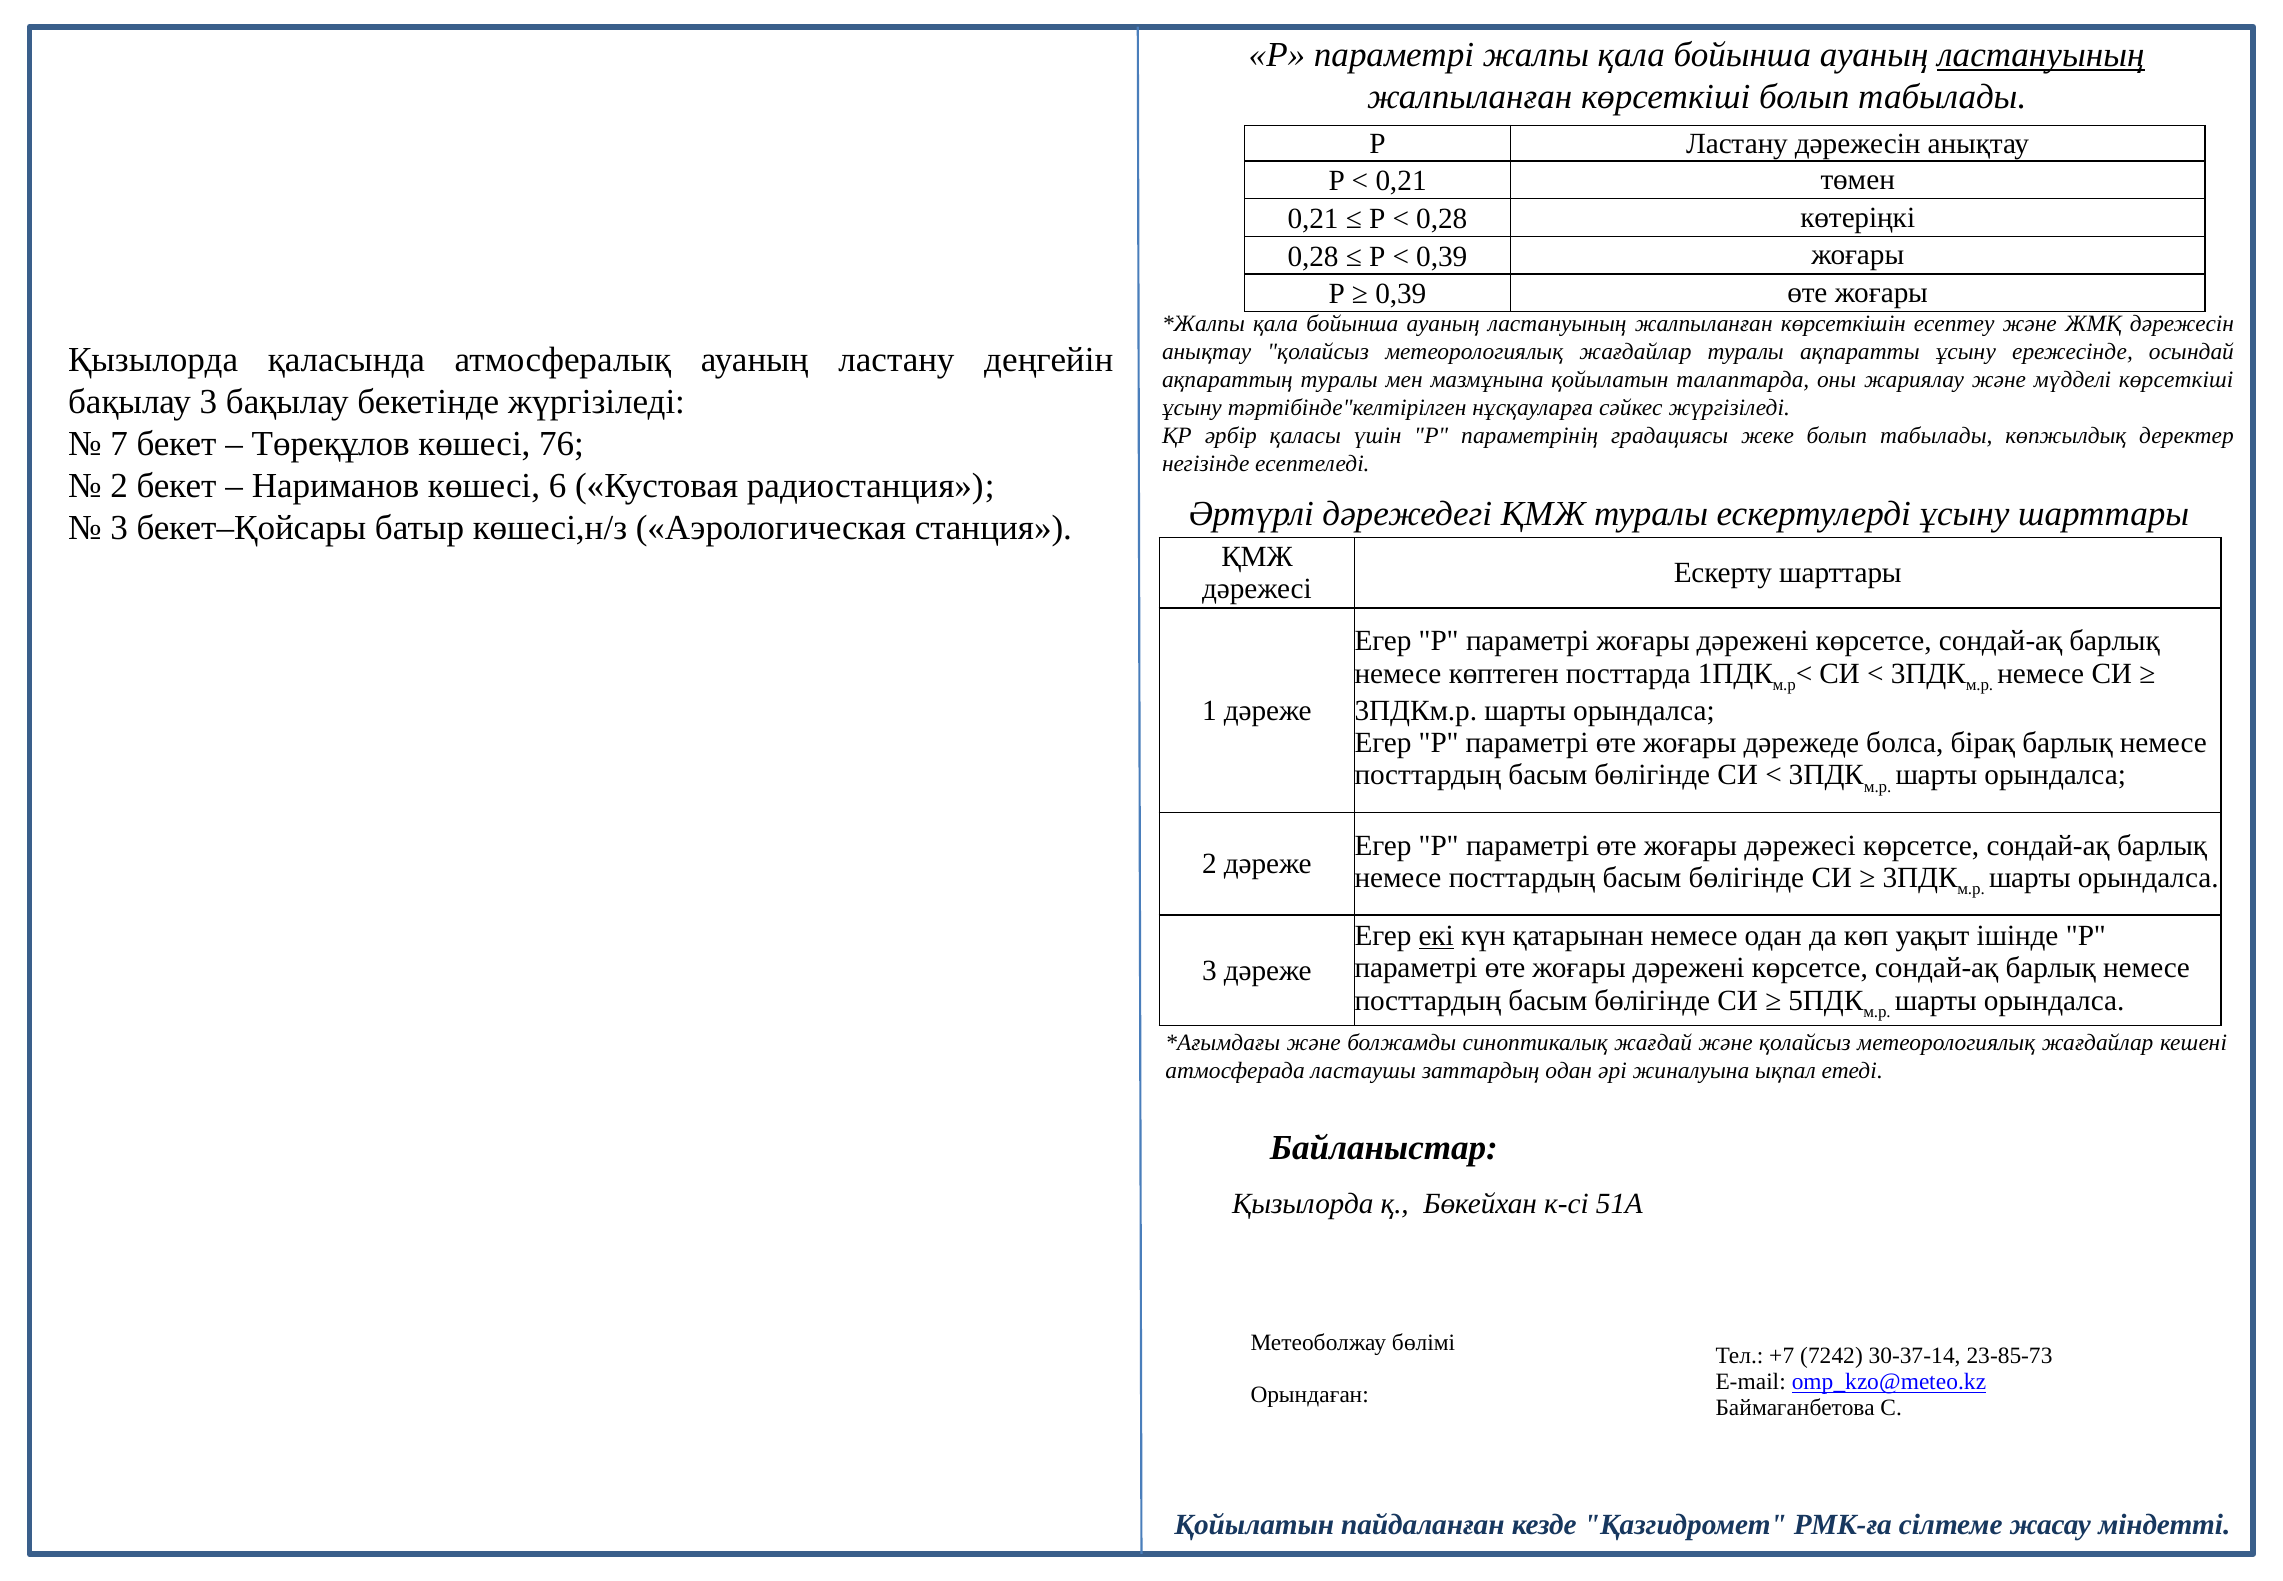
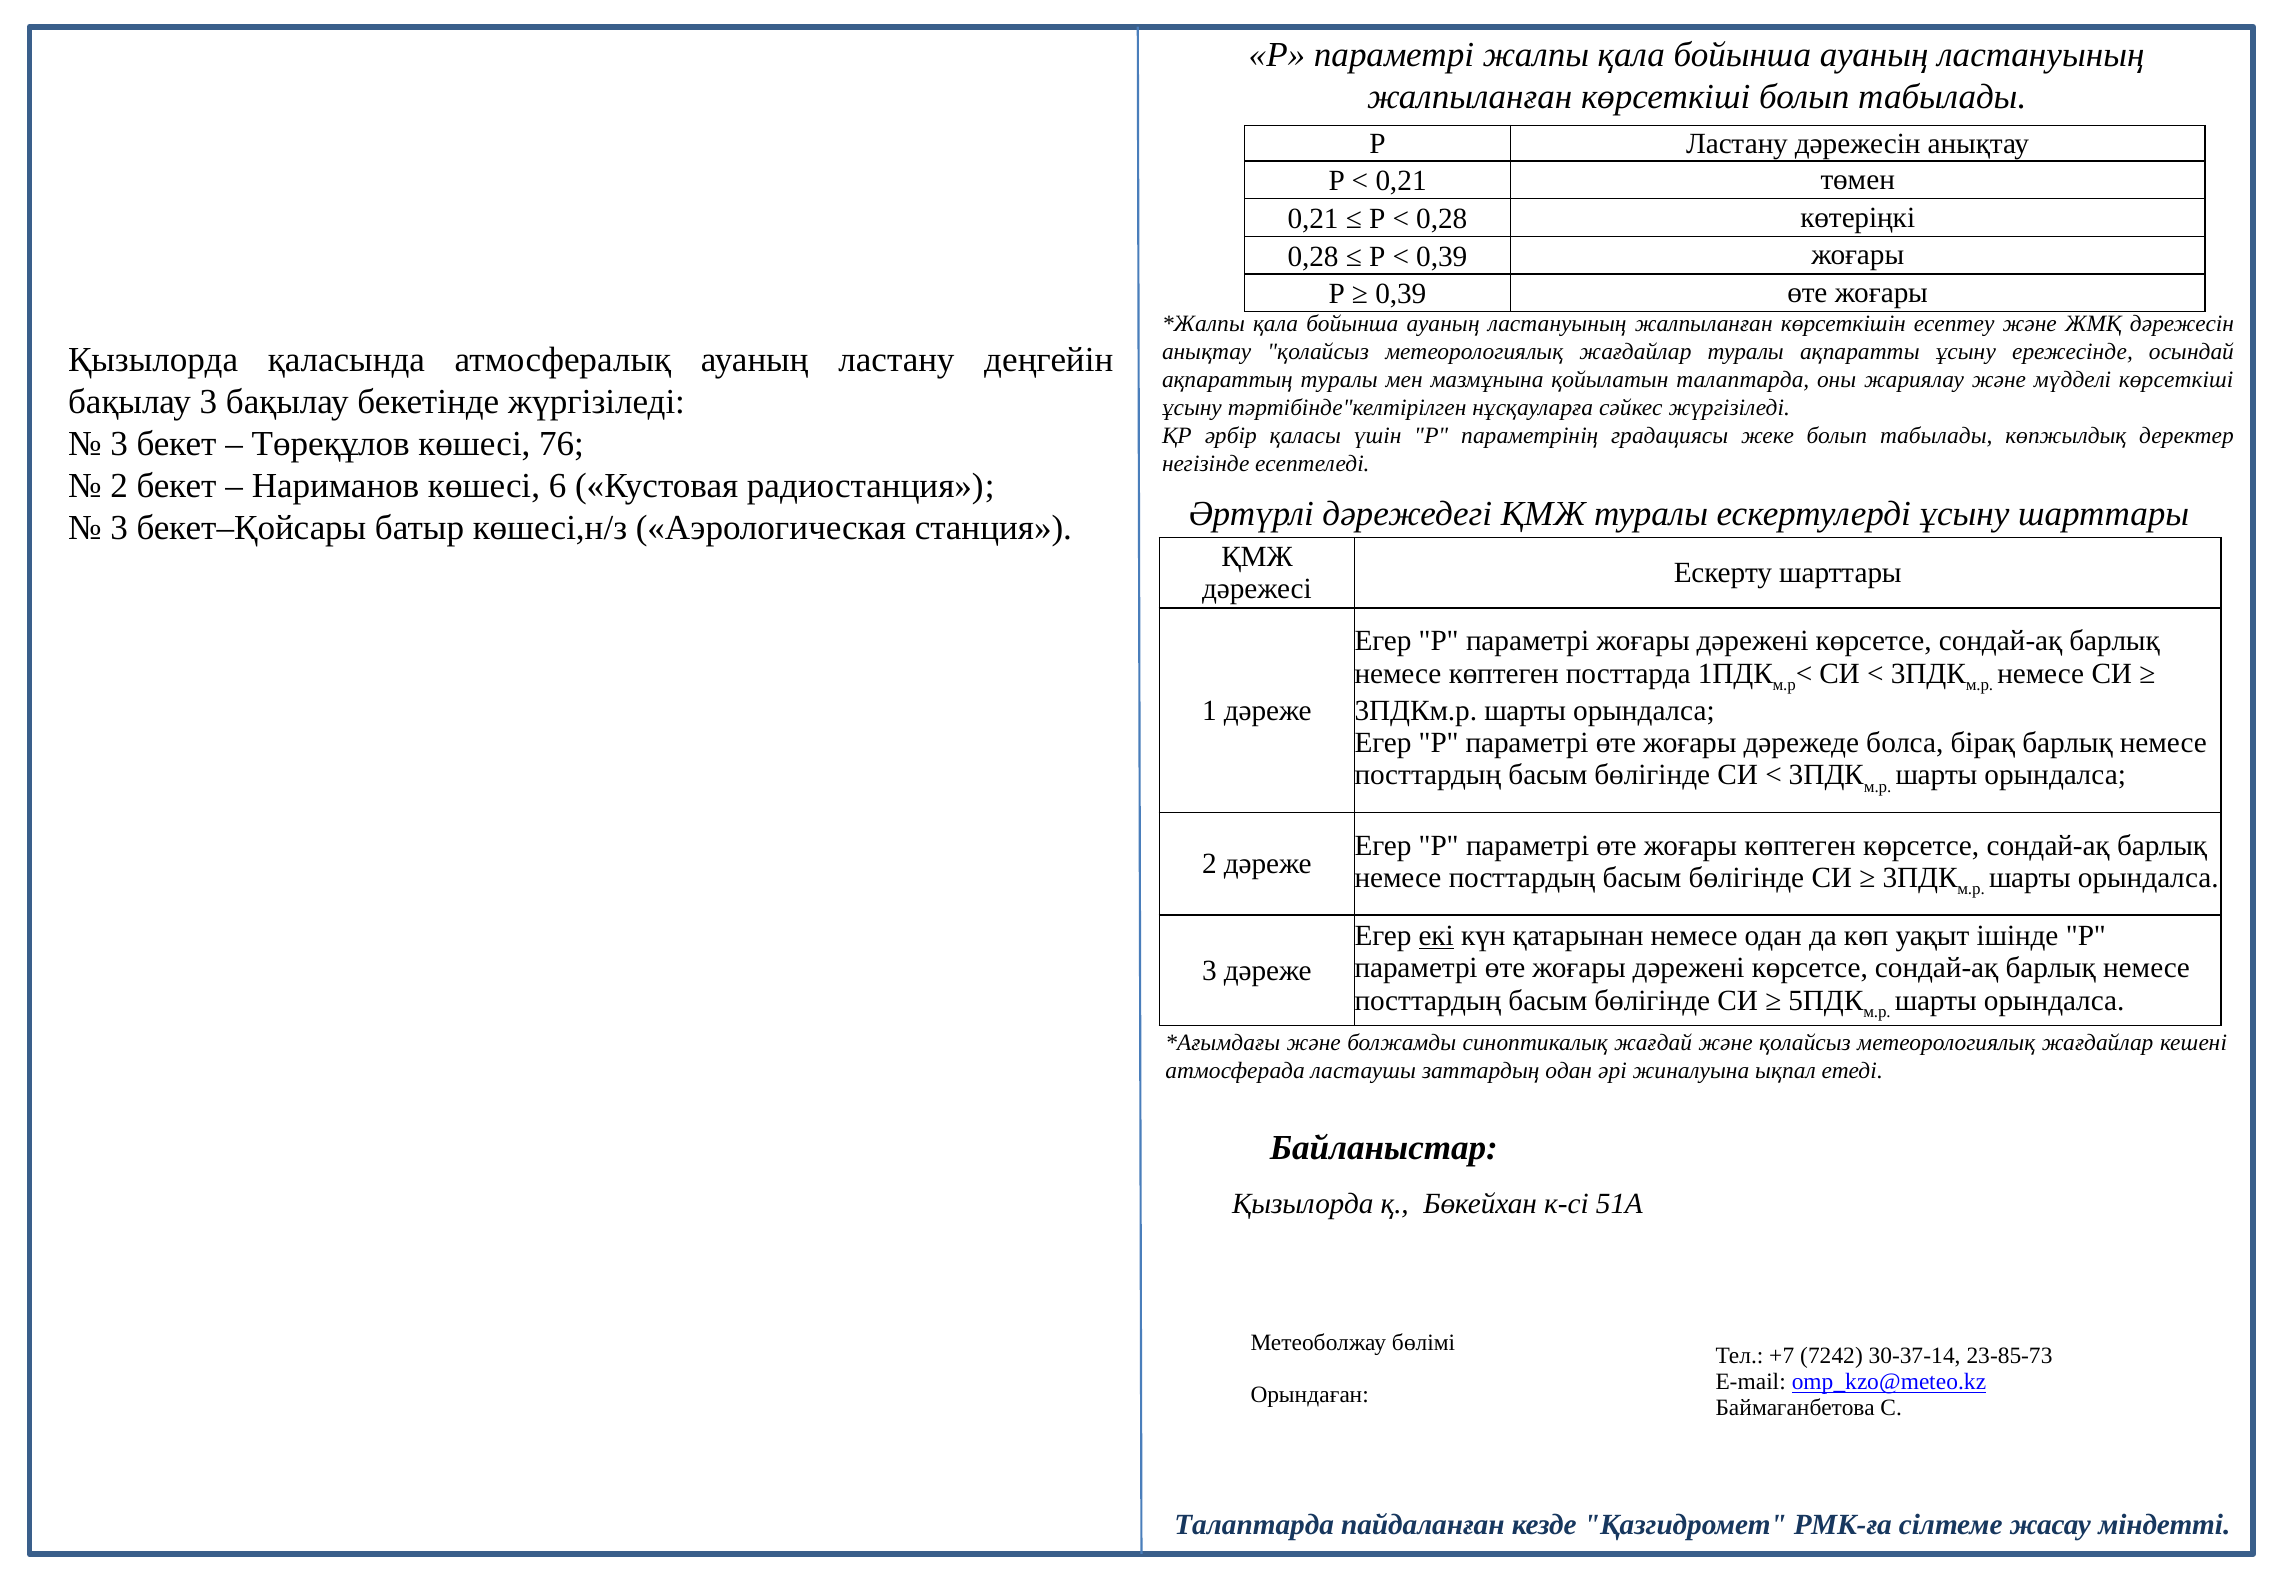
ластануының underline: present -> none (2041, 55)
7: 7 -> 3 (119, 444)
жоғары дәрежесі: дәрежесі -> көптеген (1800, 845)
Қойылатын: Қойылатын -> Талаптарда (1254, 1525)
